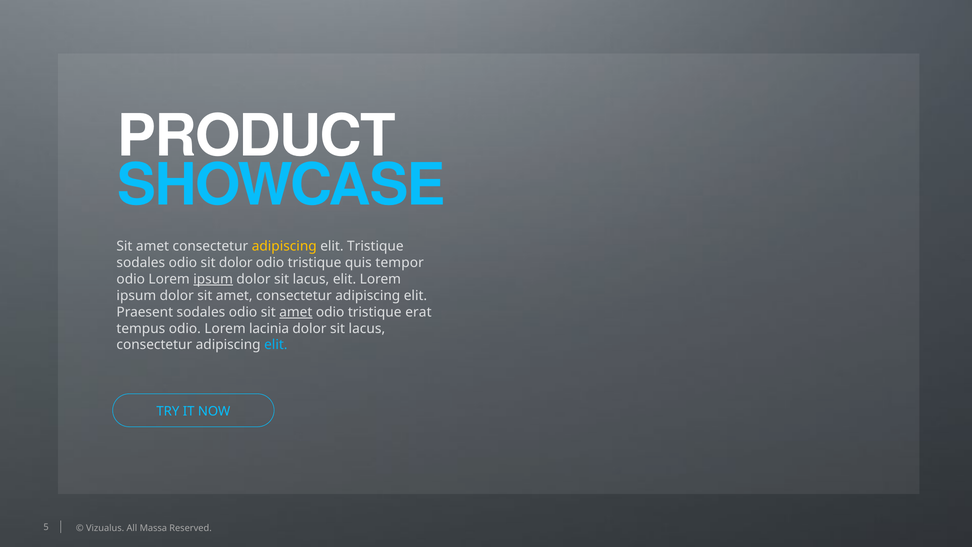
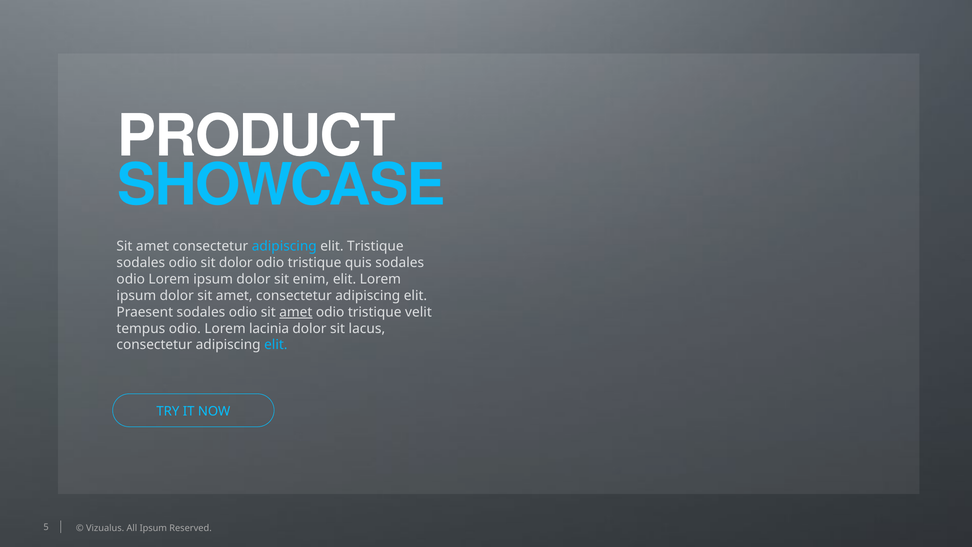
adipiscing colour: yellow -> light blue (284, 246)
quis tempor: tempor -> sodales (400, 263)
ipsum underline: present -> none (213, 279)
lacus: lacus -> enim (311, 279)
erat: erat -> velit (418, 312)
All Massa: Massa -> Ipsum (153, 528)
